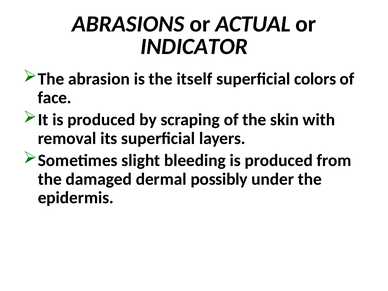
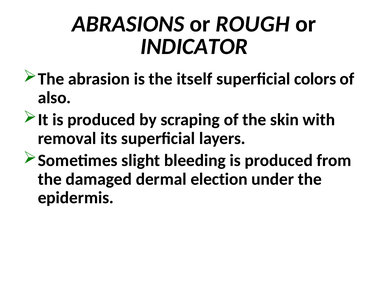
ACTUAL: ACTUAL -> ROUGH (253, 24)
face: face -> also (54, 98)
possibly: possibly -> election (219, 179)
